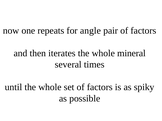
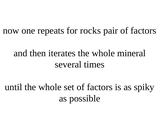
angle: angle -> rocks (90, 31)
